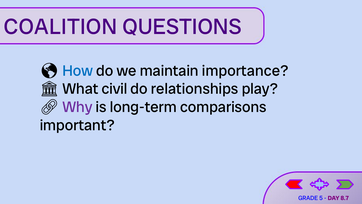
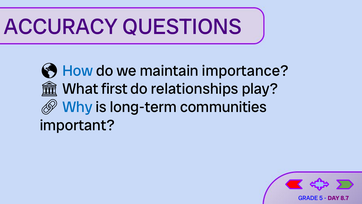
COALITION: COALITION -> ACCURACY (61, 27)
civil: civil -> first (115, 89)
Why colour: purple -> blue (77, 107)
comparisons: comparisons -> communities (223, 107)
